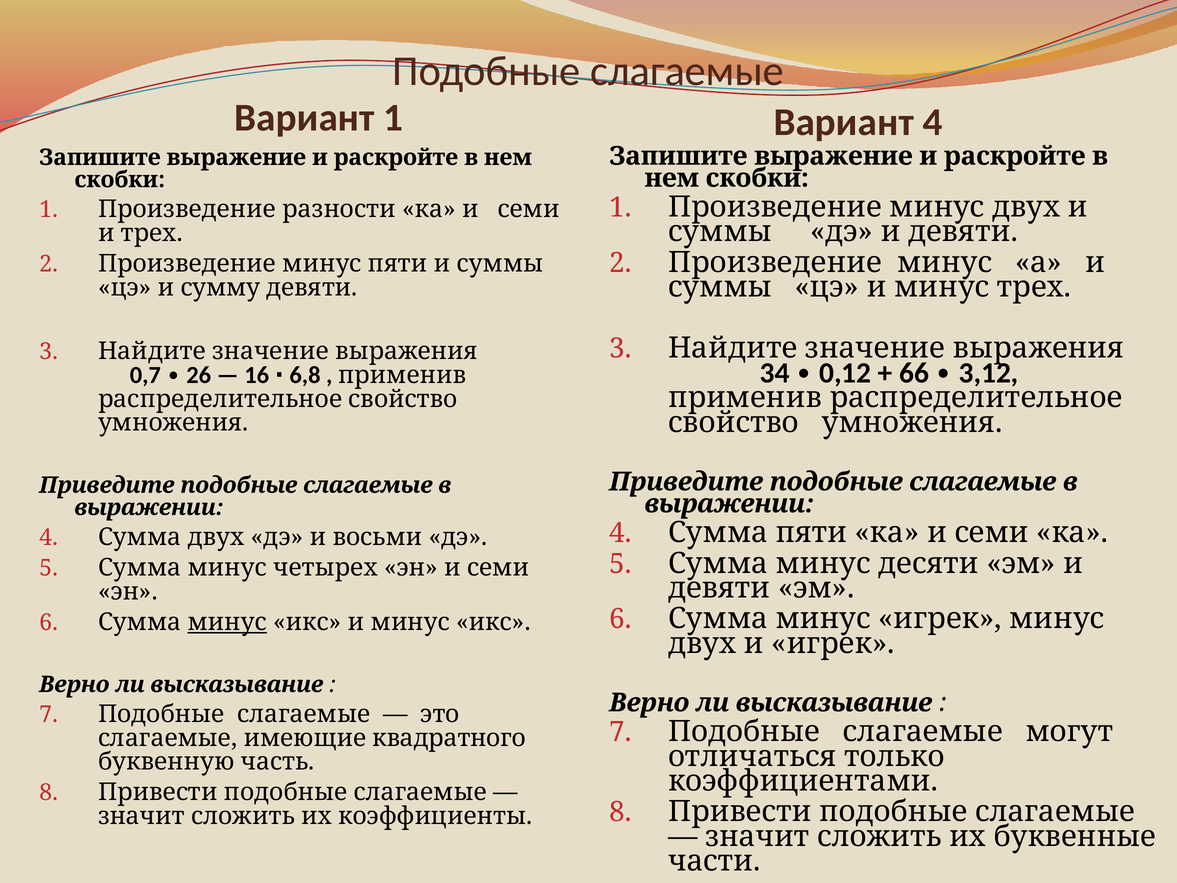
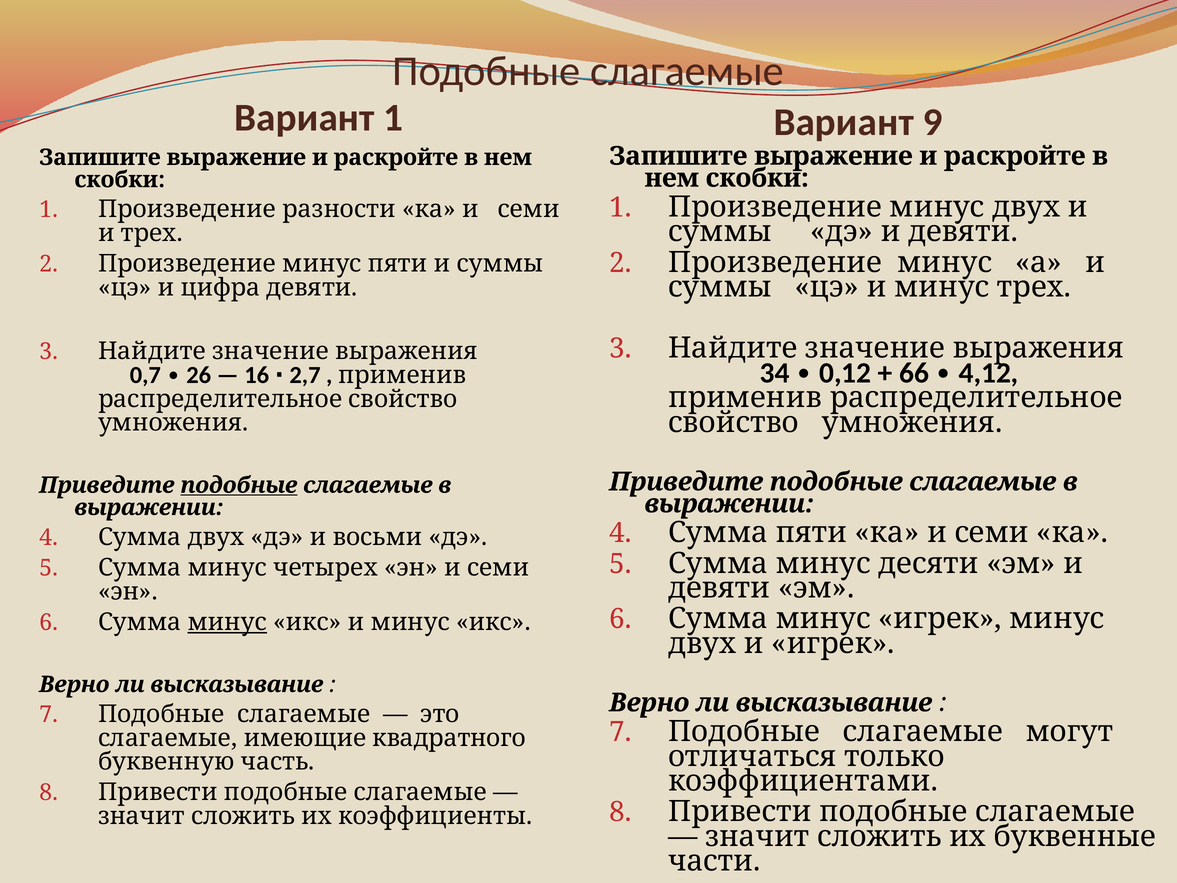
Вариант 4: 4 -> 9 (932, 122)
сумму: сумму -> цифра (220, 287)
3,12: 3,12 -> 4,12 (989, 373)
6,8: 6,8 -> 2,7 (305, 375)
подобные underline: none -> present (239, 485)
